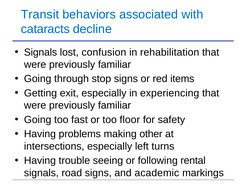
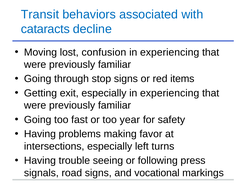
Signals: Signals -> Moving (40, 52)
rehabilitation: rehabilitation -> experiencing (170, 52)
floor: floor -> year (130, 120)
other: other -> favor (151, 134)
rental: rental -> press (193, 161)
academic: academic -> vocational (157, 173)
